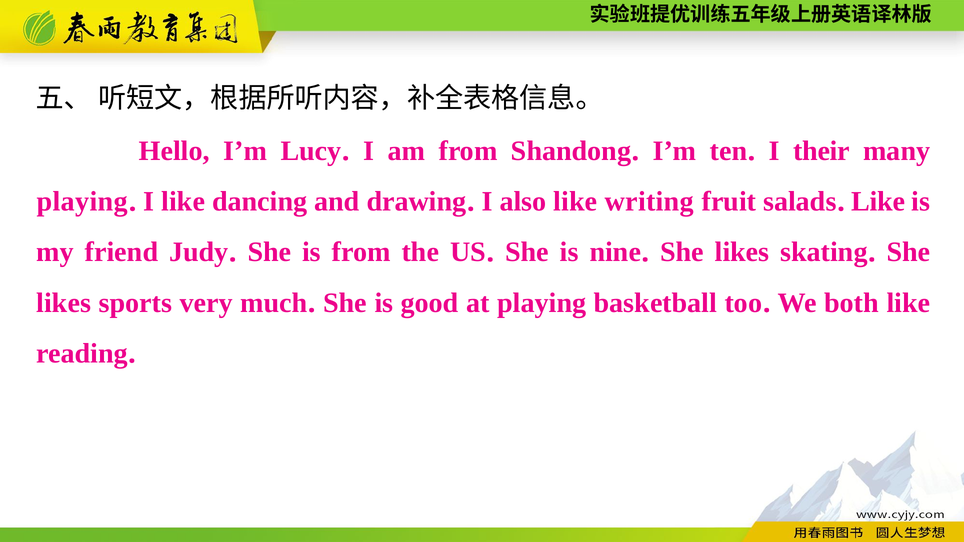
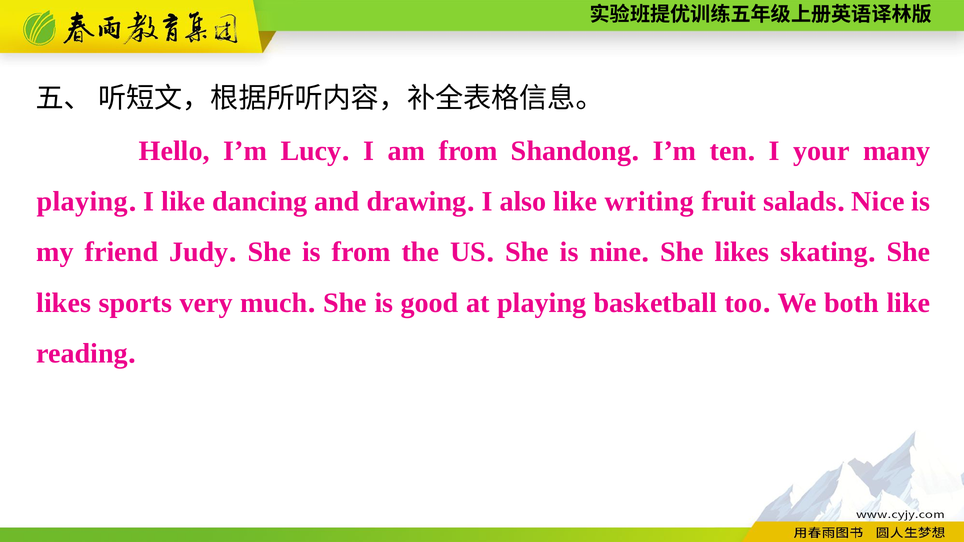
their: their -> your (821, 151)
Like: Like -> Nice (878, 202)
